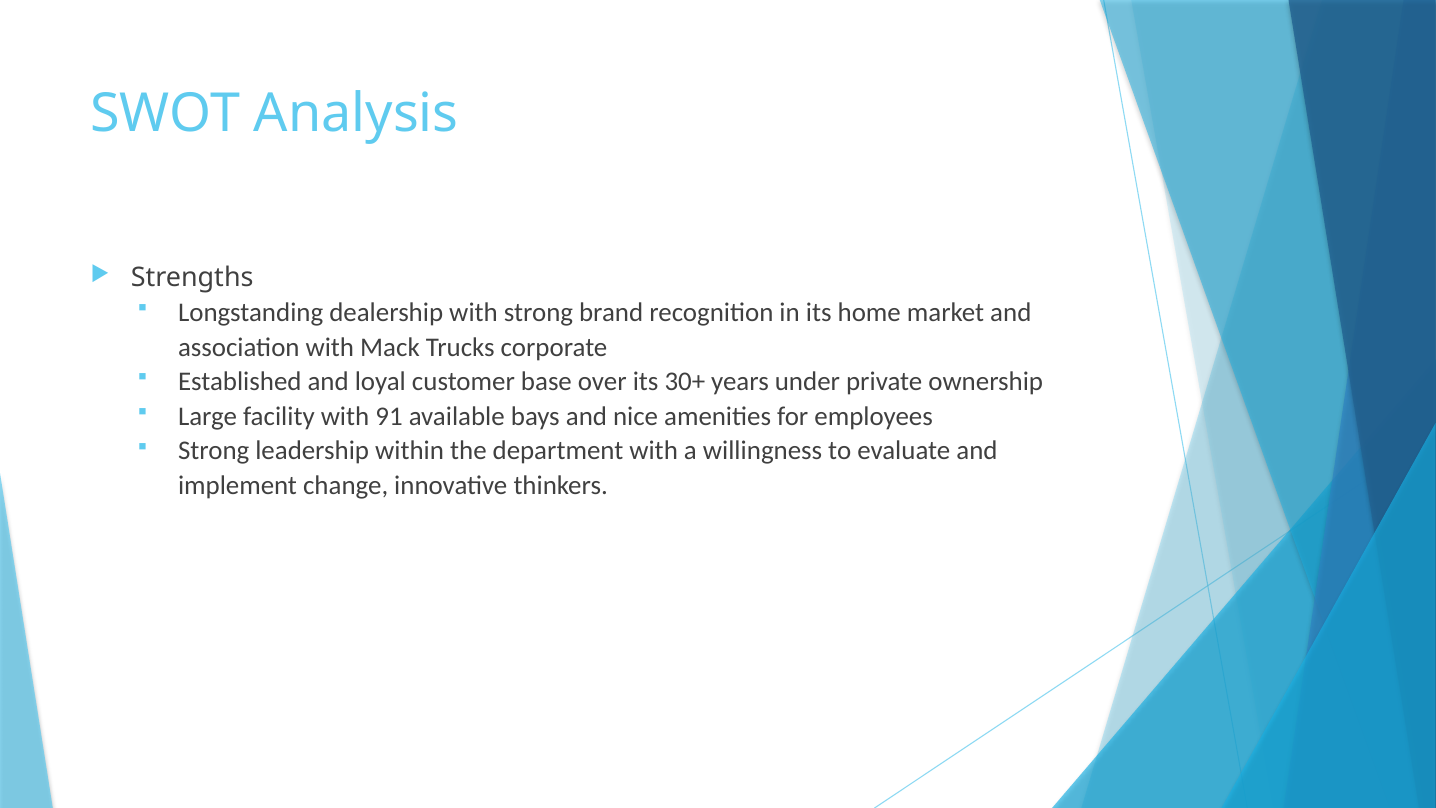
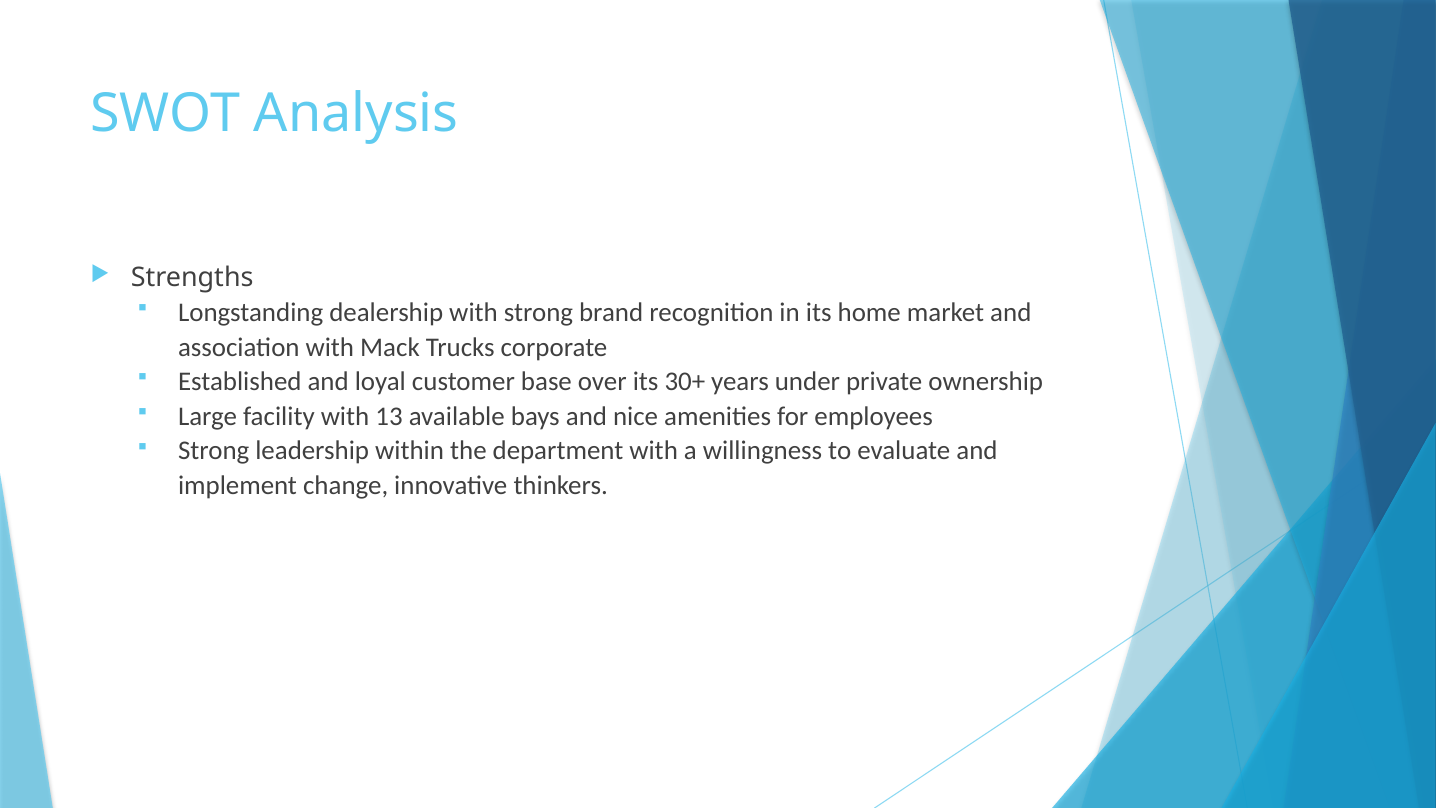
91: 91 -> 13 (389, 416)
